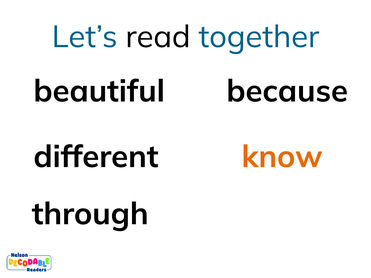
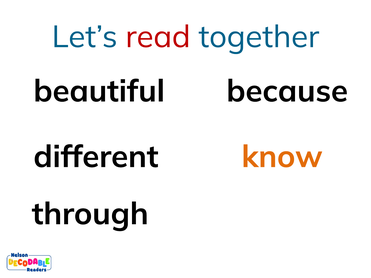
read colour: black -> red (158, 37)
